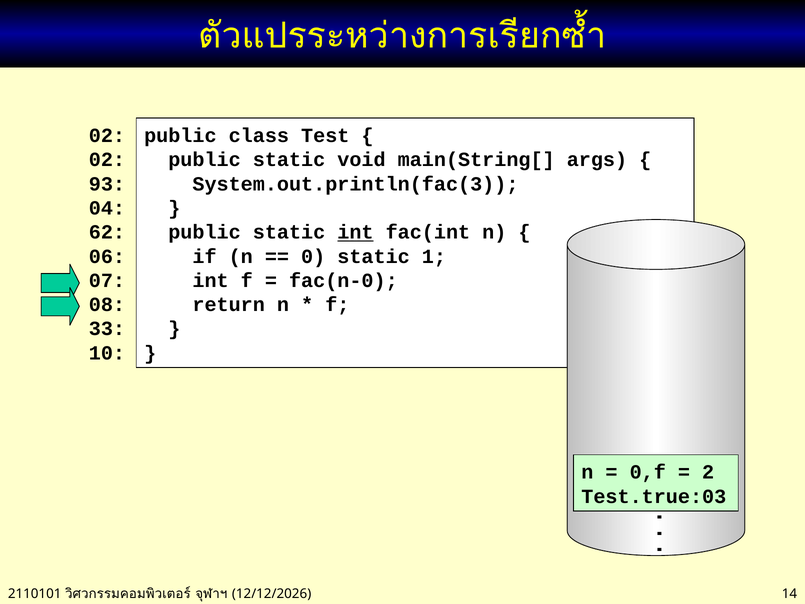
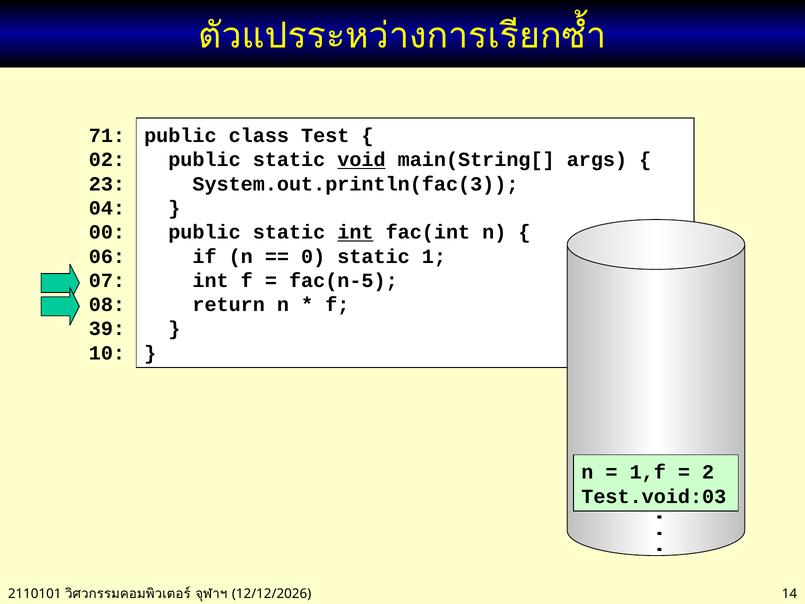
02: 02 -> 71 (107, 136)
void underline: none -> present (361, 160)
93: 93 -> 23 (107, 184)
62: 62 -> 00 (107, 232)
fac(n-0: fac(n-0 -> fac(n-5 (343, 280)
33: 33 -> 39 (107, 329)
0,f: 0,f -> 1,f (648, 472)
Test.true:03: Test.true:03 -> Test.void:03 (654, 496)
